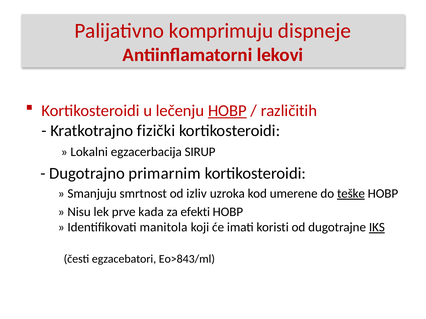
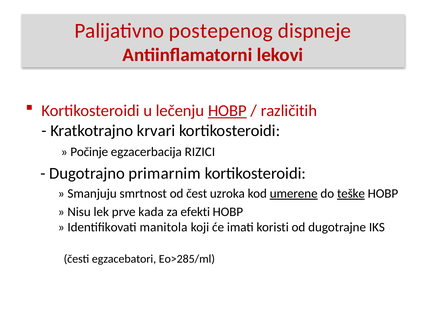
komprimuju: komprimuju -> postepenog (221, 31)
fizički: fizički -> krvari (156, 131)
Lokalni: Lokalni -> Počinje (89, 152)
SIRUP: SIRUP -> RIZICI (200, 152)
izliv: izliv -> čest (197, 194)
umerene underline: none -> present (294, 194)
IKS underline: present -> none (377, 228)
Eo>843/ml: Eo>843/ml -> Eo>285/ml (187, 259)
